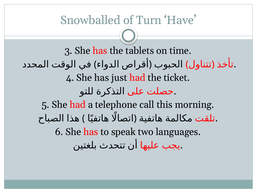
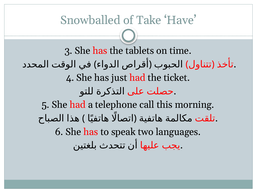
Turn: Turn -> Take (149, 20)
